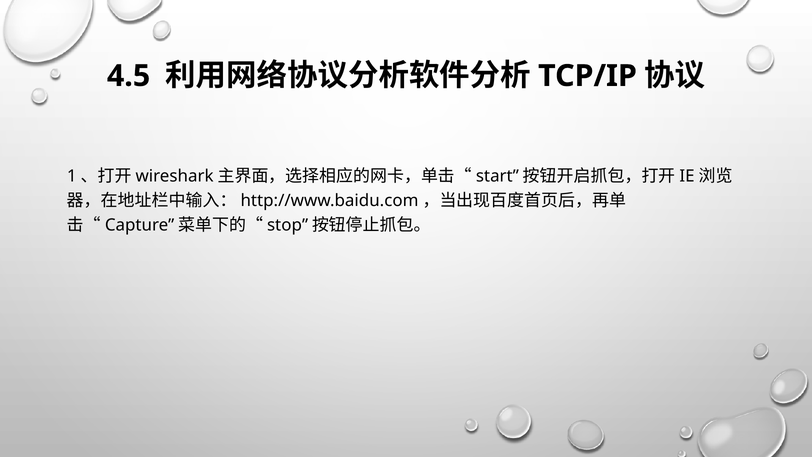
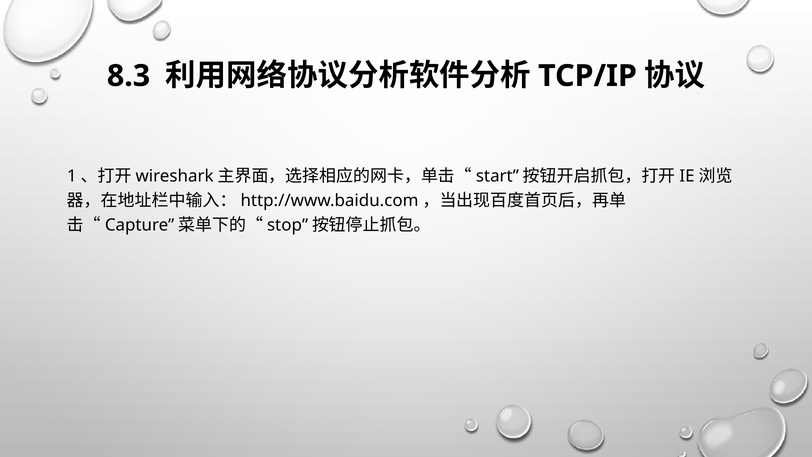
4.5: 4.5 -> 8.3 (129, 76)
